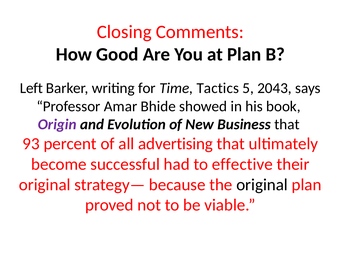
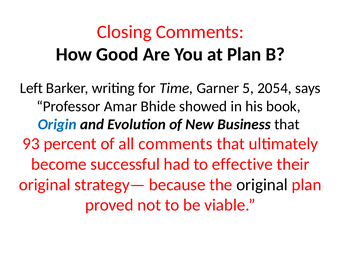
Tactics: Tactics -> Garner (218, 88)
2043: 2043 -> 2054 (275, 88)
Origin colour: purple -> blue (57, 124)
all advertising: advertising -> comments (175, 144)
